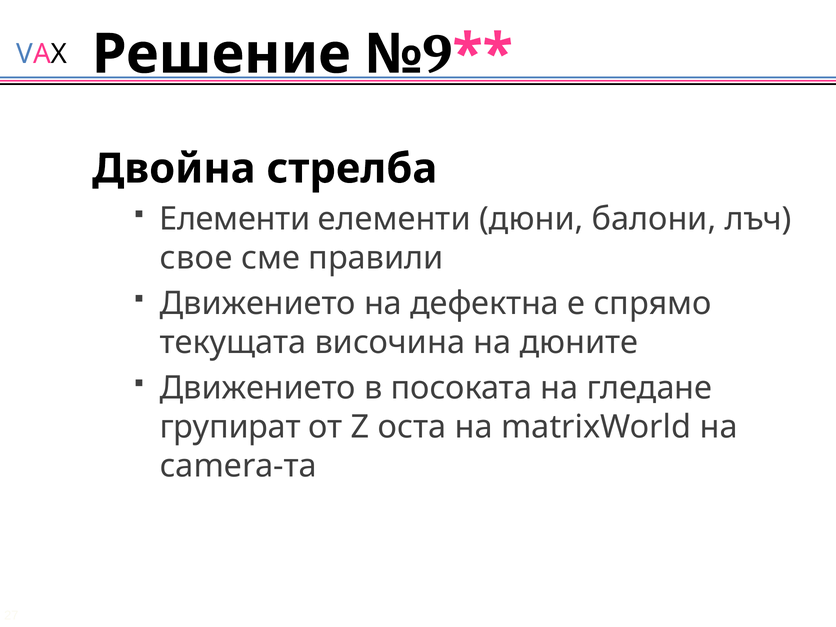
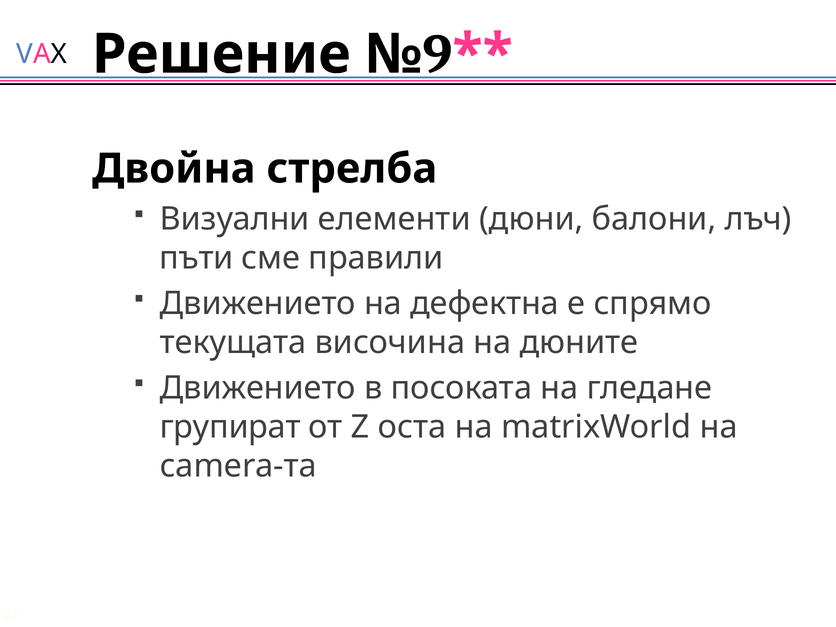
Елементи: Елементи -> Визуални (235, 219)
свое: свое -> пъти (196, 258)
